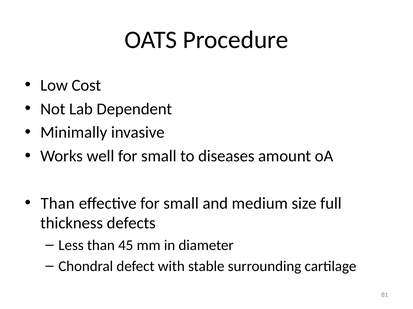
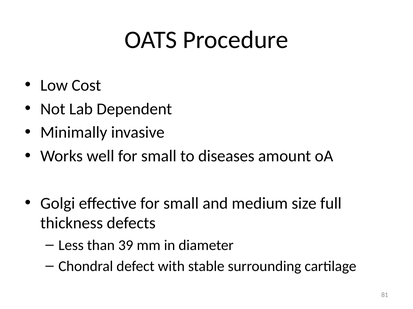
Than: Than -> Golgi (58, 204)
45: 45 -> 39 (126, 246)
